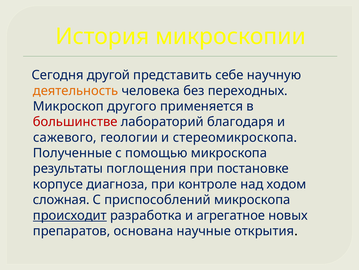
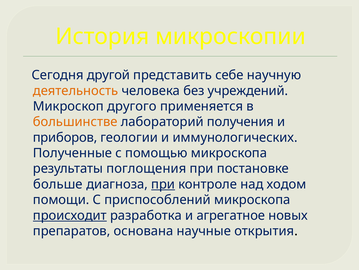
переходных: переходных -> учреждений (248, 91)
большинстве colour: red -> orange (75, 122)
благодаря: благодаря -> получения (240, 122)
сажевого: сажевого -> приборов (65, 137)
стереомикроскопа: стереомикроскопа -> иммунологических (235, 137)
корпусе: корпусе -> больше (58, 184)
при underline: none -> present (163, 184)
сложная: сложная -> помощи (61, 199)
